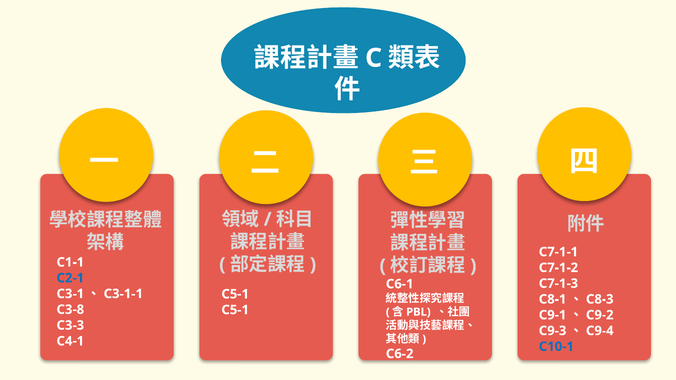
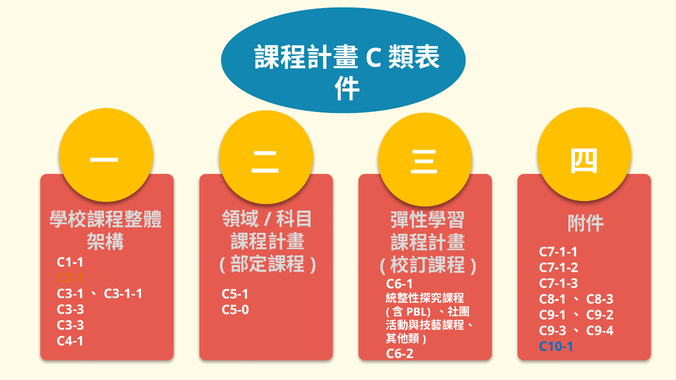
C2-1 colour: blue -> orange (70, 278)
C3-8: C3-8 -> C3-3 (70, 310)
C5-1: C5-1 -> C5-0 (235, 310)
